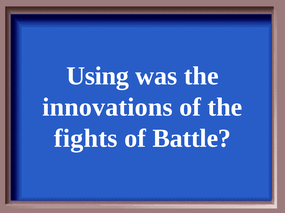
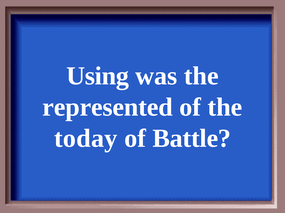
innovations: innovations -> represented (108, 108)
fights: fights -> today (86, 139)
